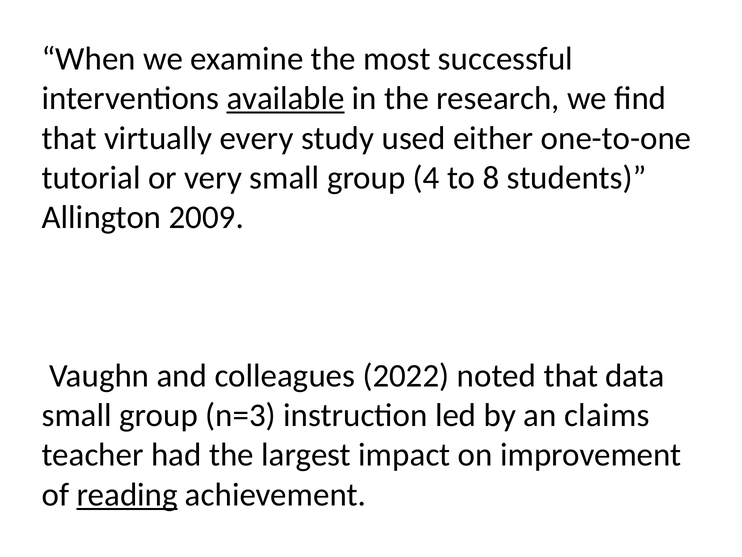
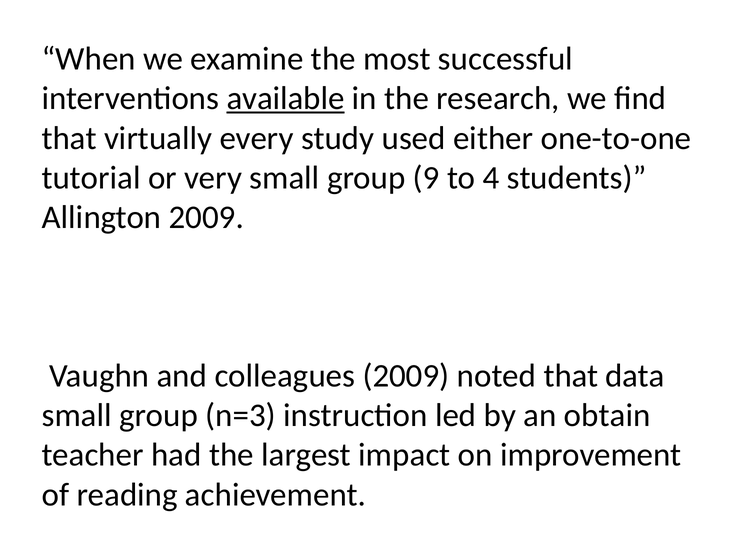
4: 4 -> 9 (426, 178)
8: 8 -> 4 (491, 178)
colleagues 2022: 2022 -> 2009 (406, 375)
claims: claims -> obtain (607, 415)
reading underline: present -> none (127, 494)
